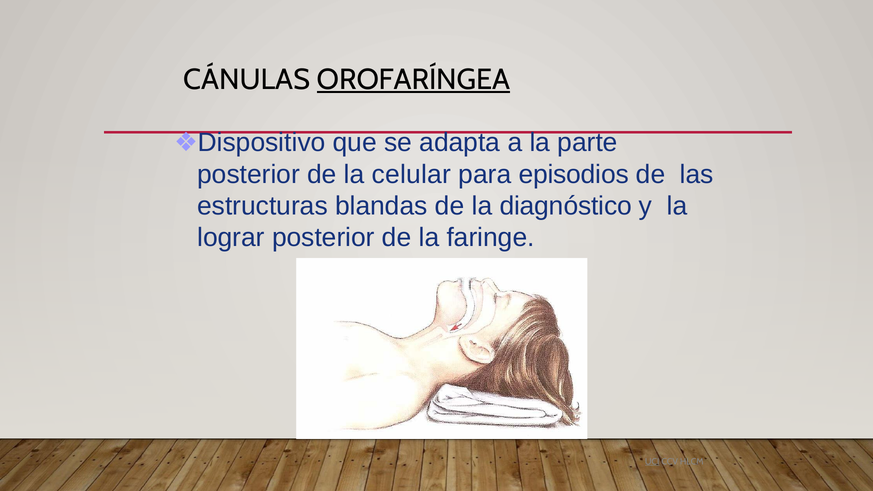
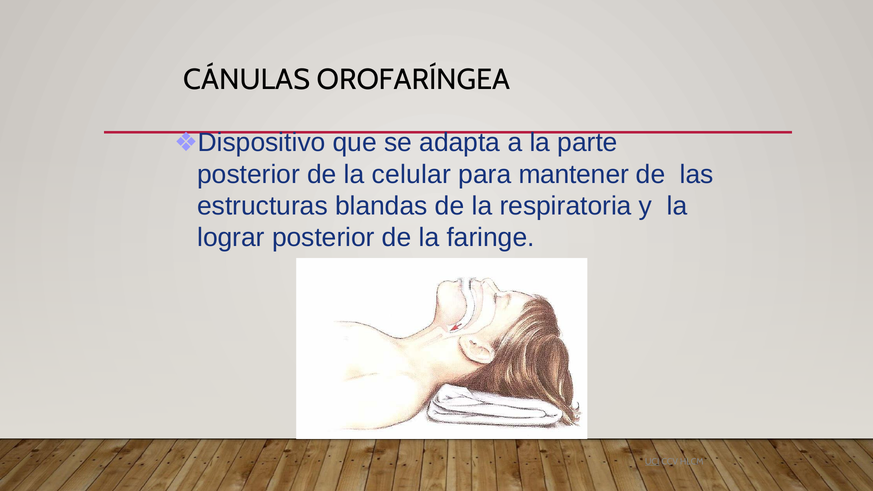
OROFARÍNGEA underline: present -> none (414, 80)
episodios: episodios -> mantener (574, 174)
diagnóstico: diagnóstico -> respiratoria (566, 206)
